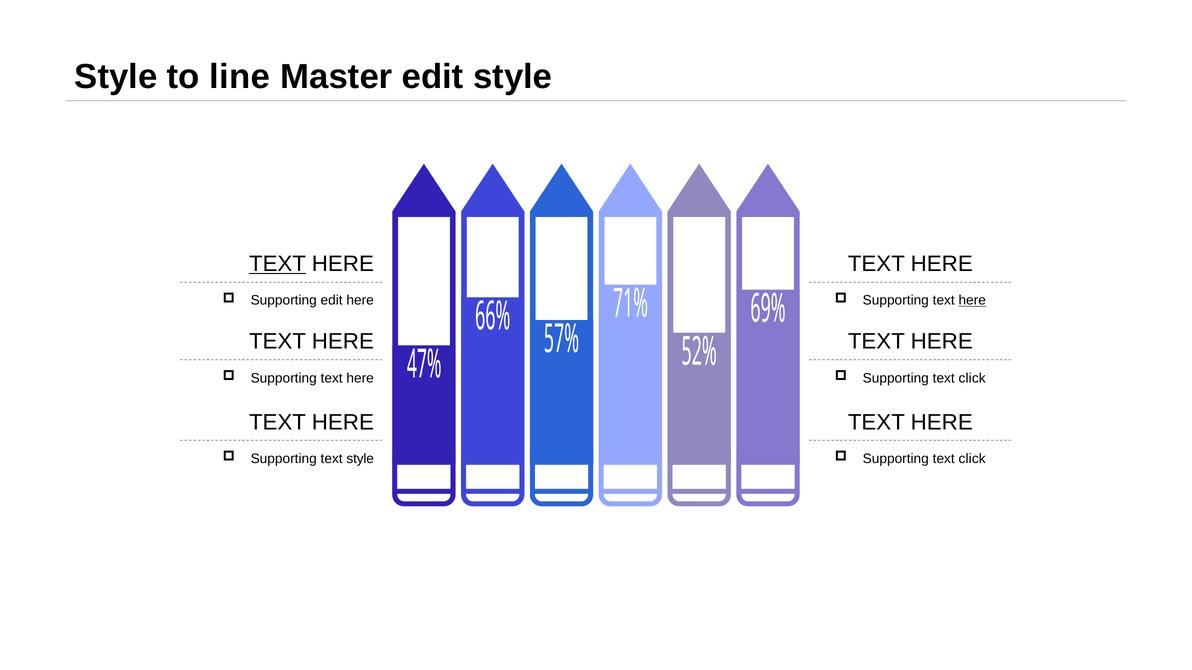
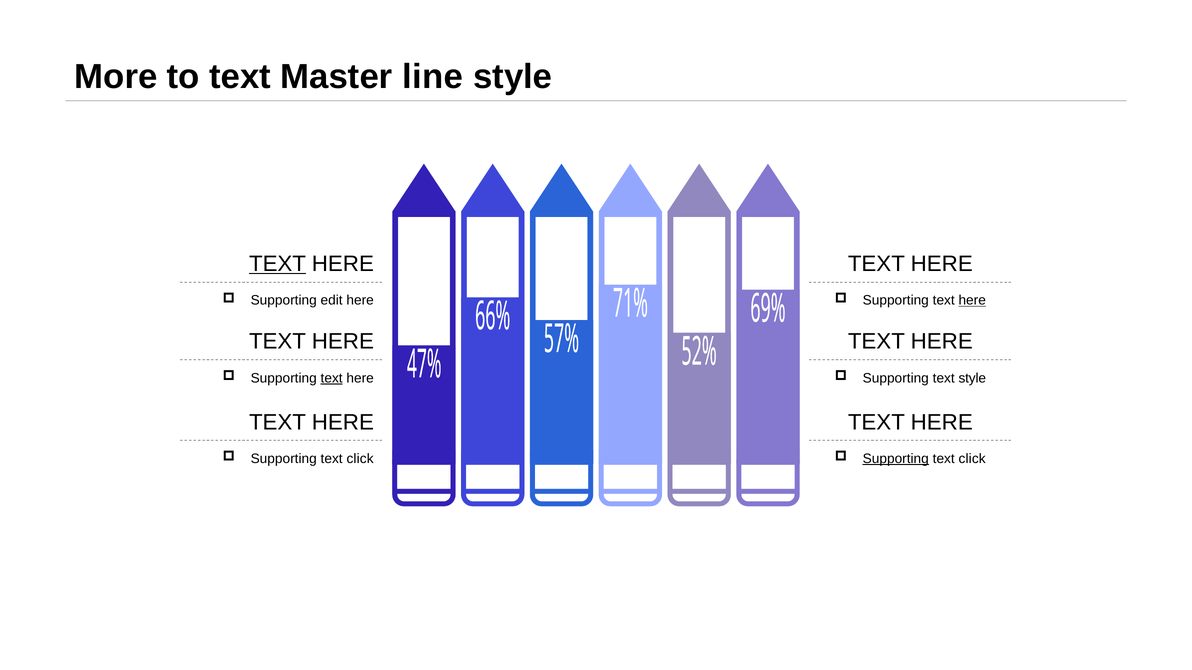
Style: Style -> More (116, 77)
to line: line -> text (240, 77)
Master edit: edit -> line (433, 77)
text underline: none -> present (332, 378)
click: click -> style (972, 378)
style: style -> click (360, 459)
Supporting underline: none -> present (896, 459)
